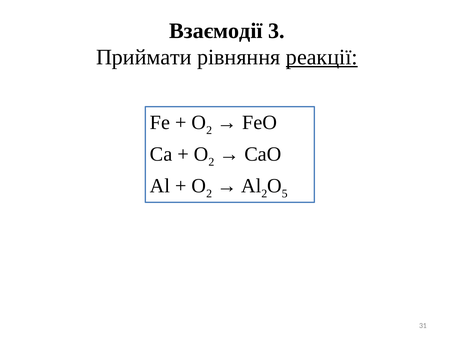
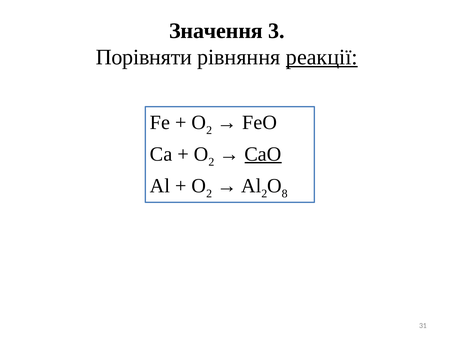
Взаємодії: Взаємодії -> Значення (216, 31)
Приймати: Приймати -> Порівняти (144, 57)
CaO underline: none -> present (263, 154)
5: 5 -> 8 (285, 193)
